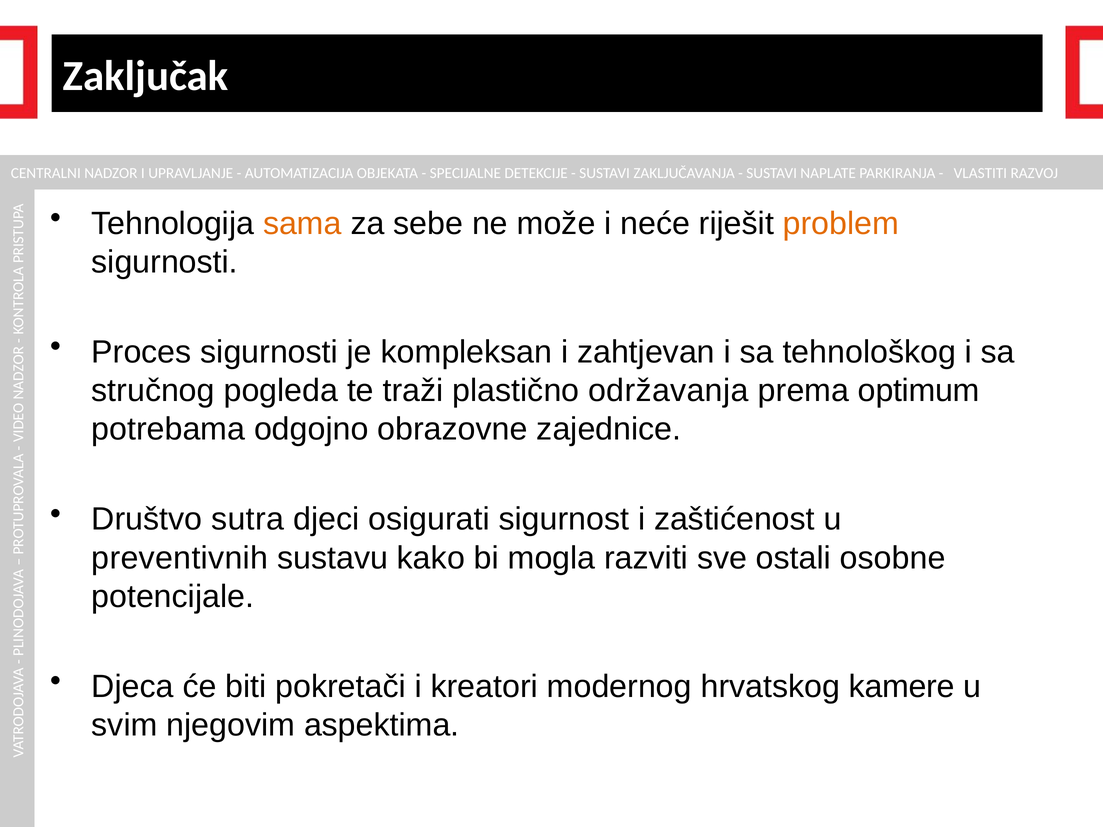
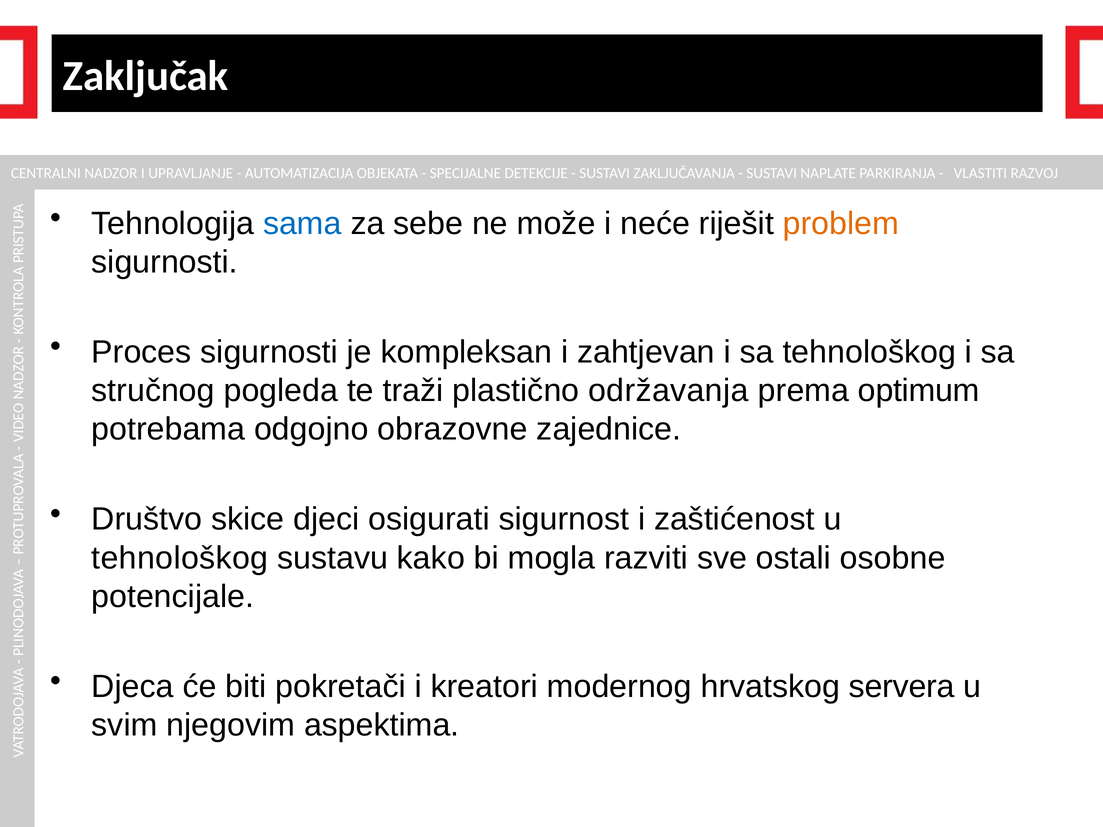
sama colour: orange -> blue (302, 224)
sutra: sutra -> skice (248, 519)
preventivnih: preventivnih -> tehnološkog (180, 558)
kamere: kamere -> servera (902, 687)
